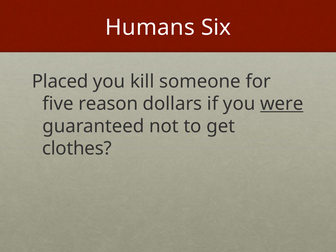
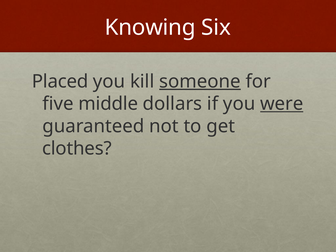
Humans: Humans -> Knowing (150, 27)
someone underline: none -> present (200, 81)
reason: reason -> middle (108, 104)
